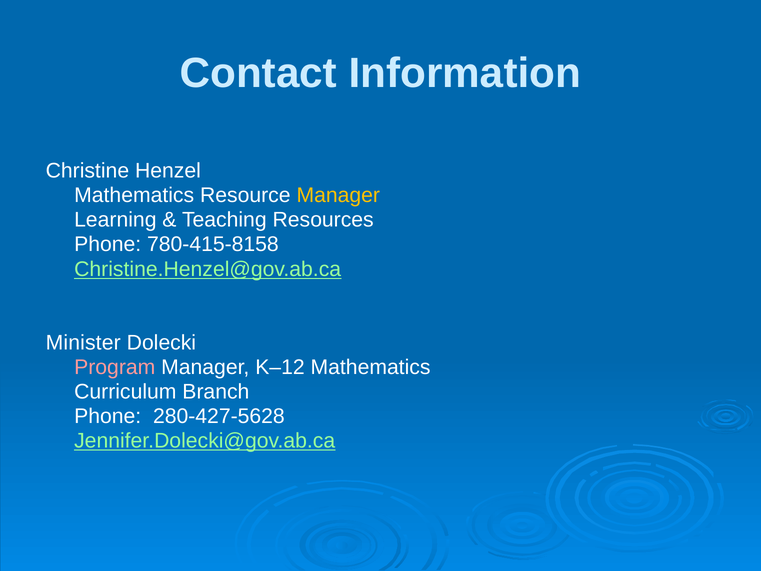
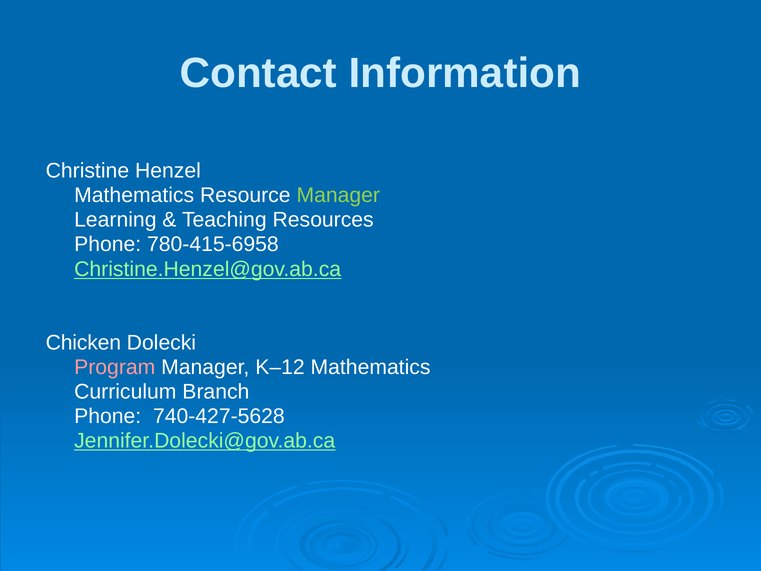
Manager colour: yellow -> light green (338, 195)
780-415-8158: 780-415-8158 -> 780-415-6958 (213, 244)
Minister: Minister -> Chicken (83, 342)
280-427-5628: 280-427-5628 -> 740-427-5628 (219, 416)
